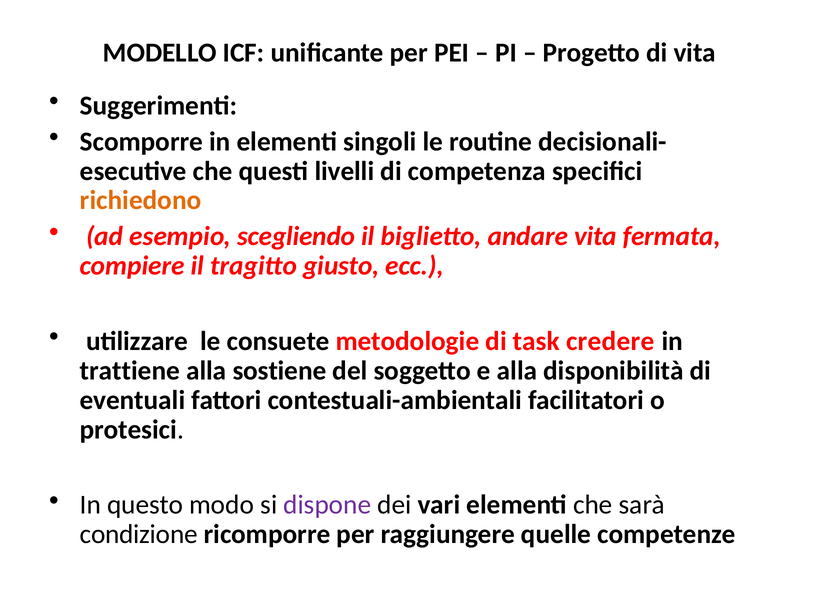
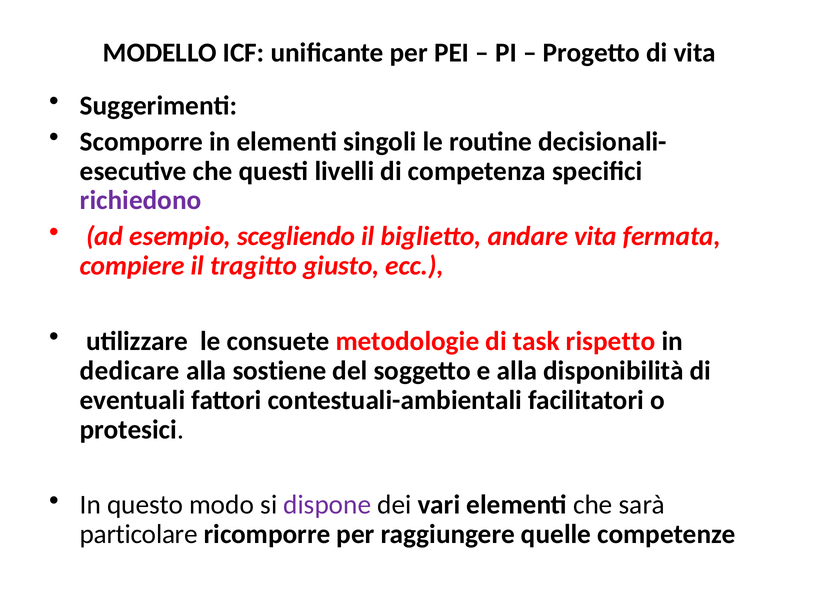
richiedono colour: orange -> purple (141, 201)
credere: credere -> rispetto (611, 341)
trattiene: trattiene -> dedicare (130, 371)
condizione: condizione -> particolare (139, 535)
